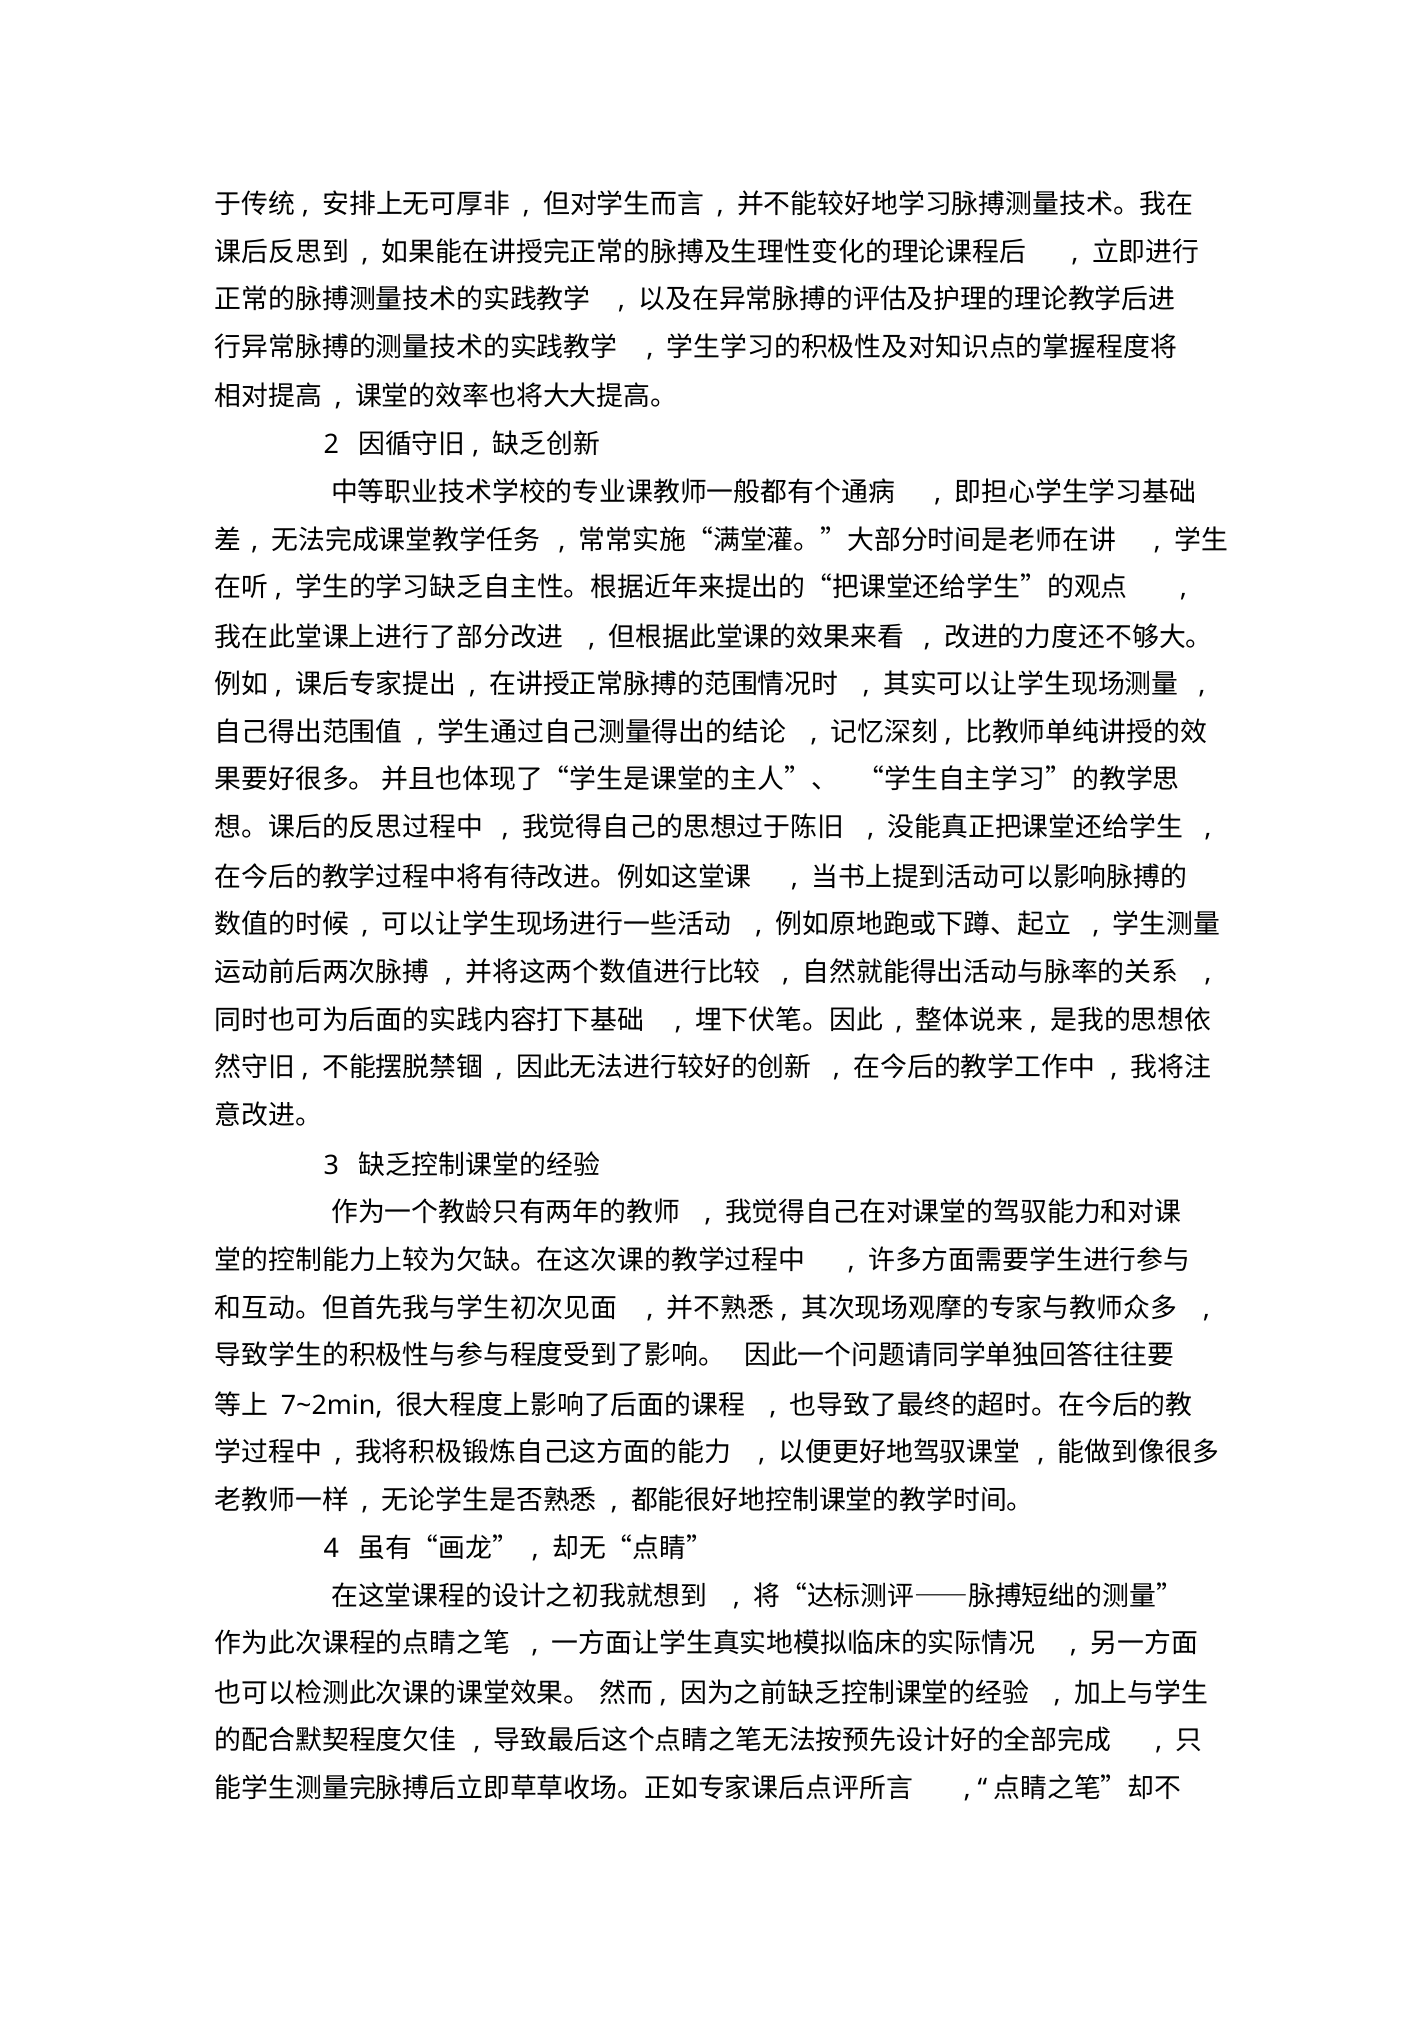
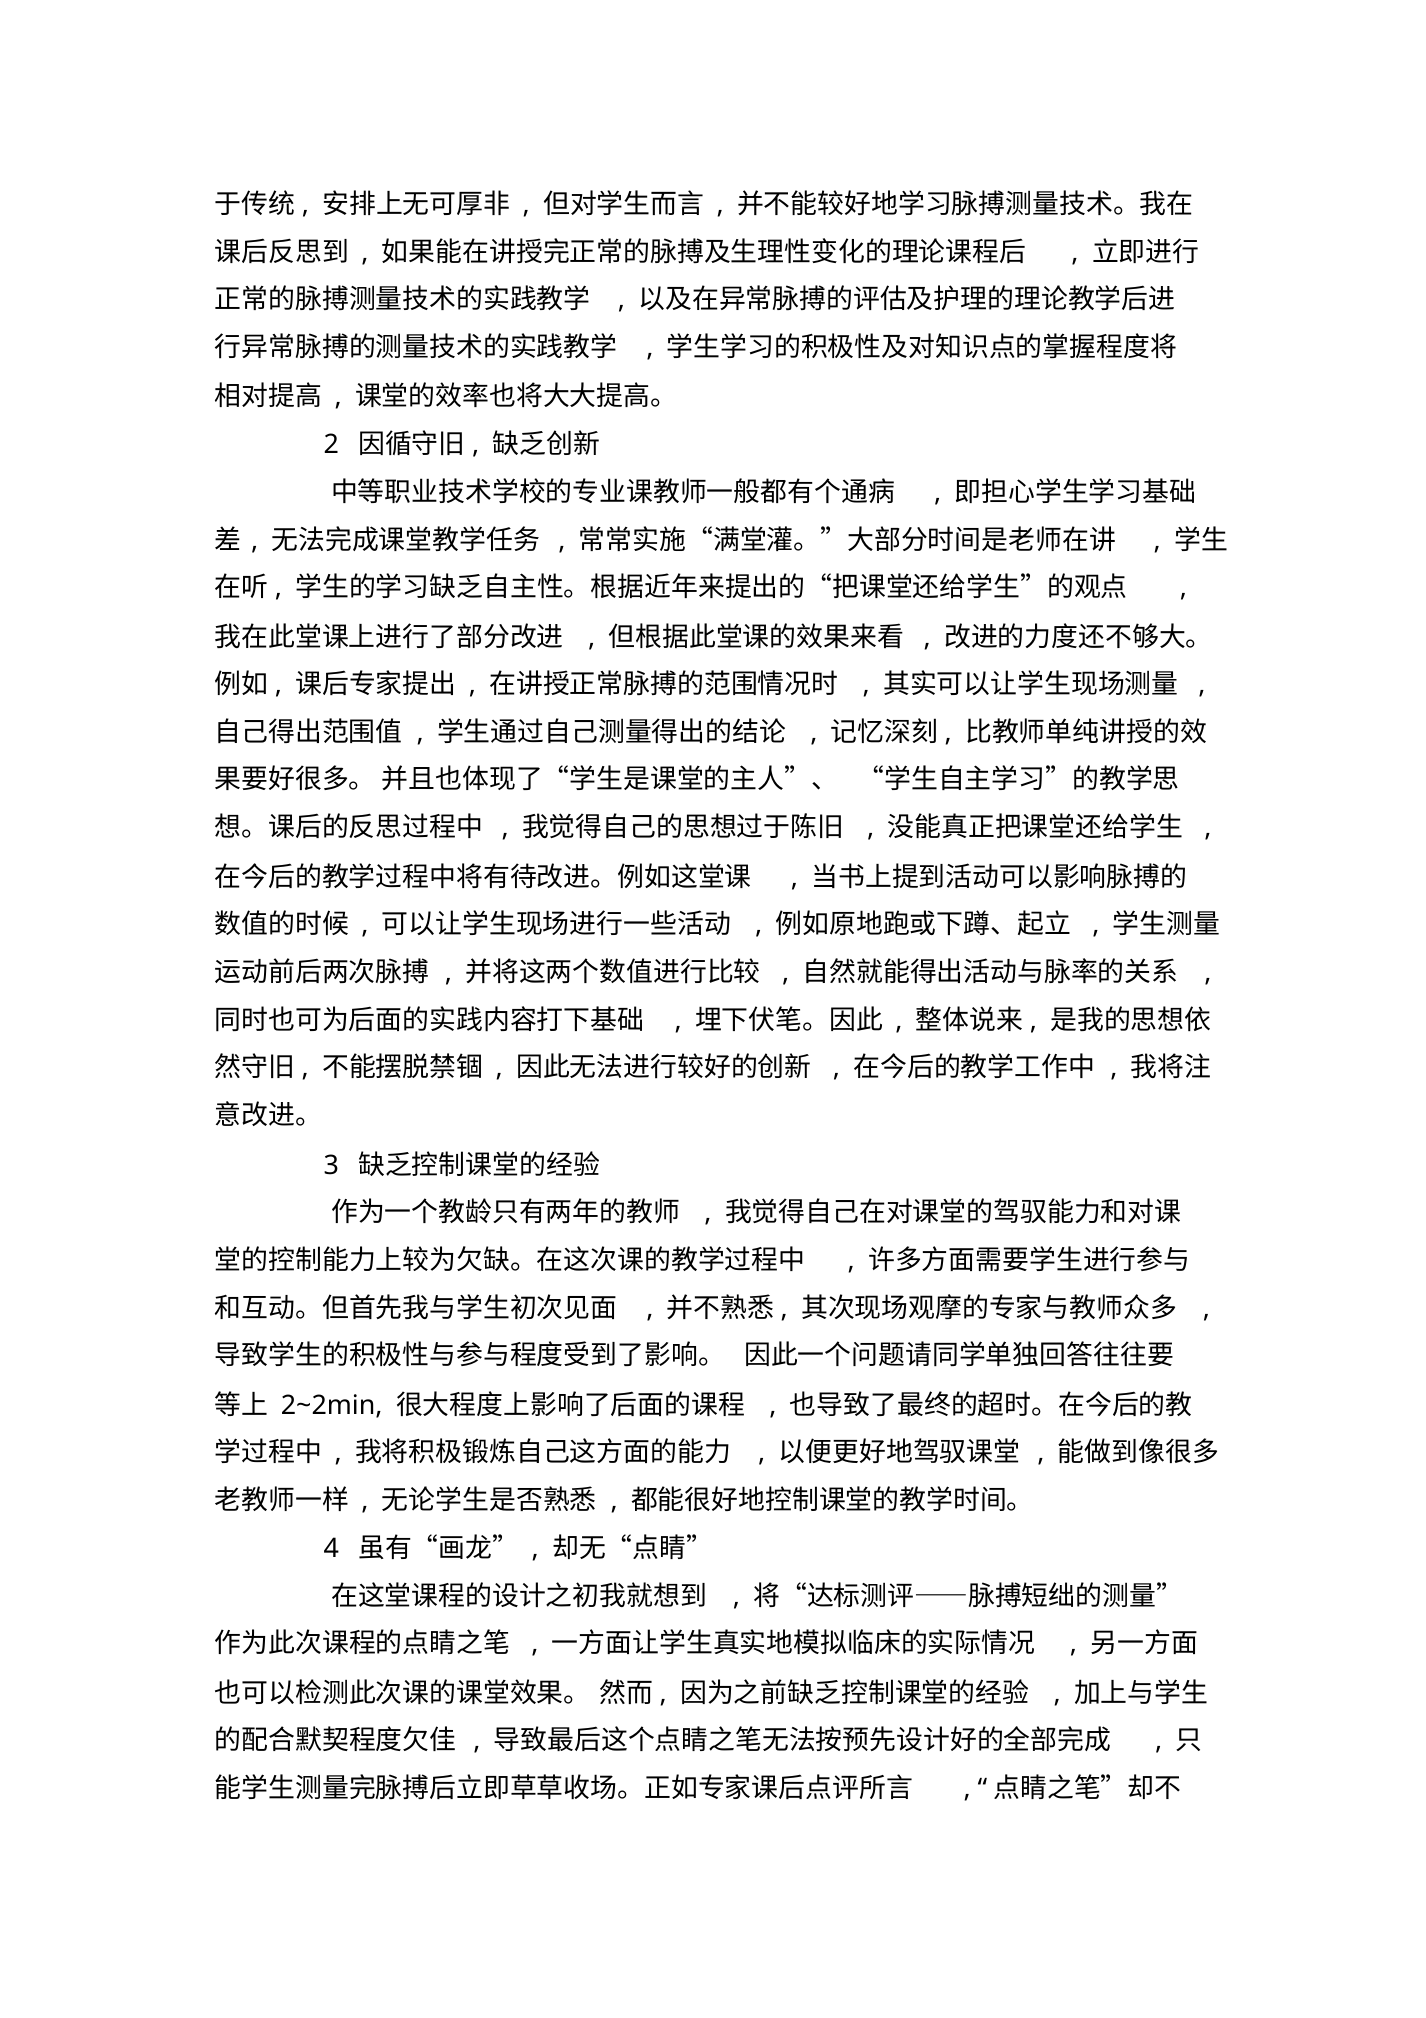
7~2min: 7~2min -> 2~2min (332, 1405)
